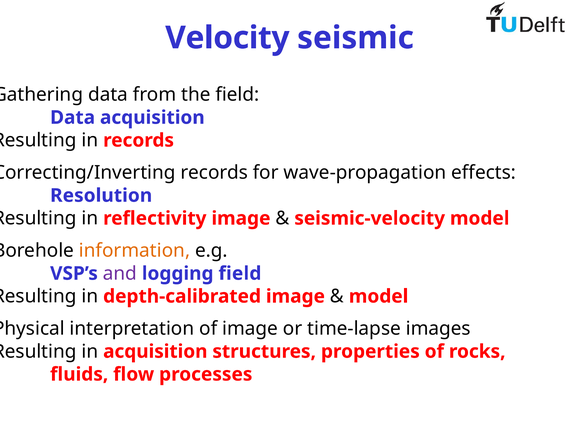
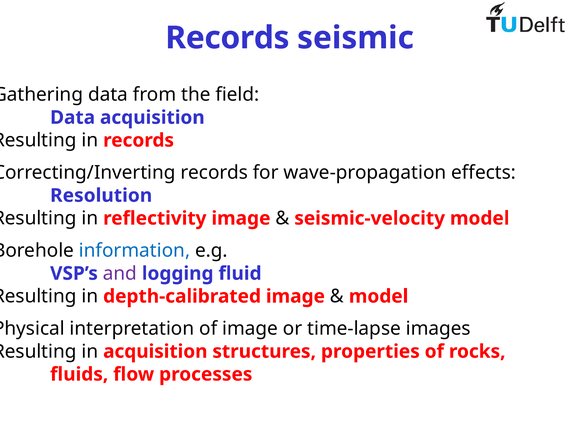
Velocity: Velocity -> Records (227, 38)
information colour: orange -> blue (135, 251)
logging field: field -> fluid (240, 274)
